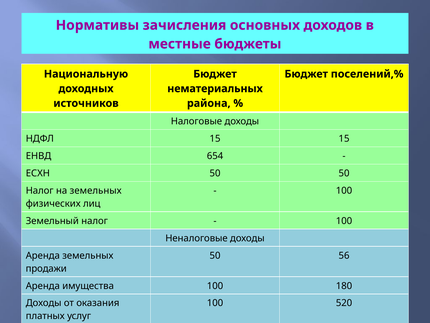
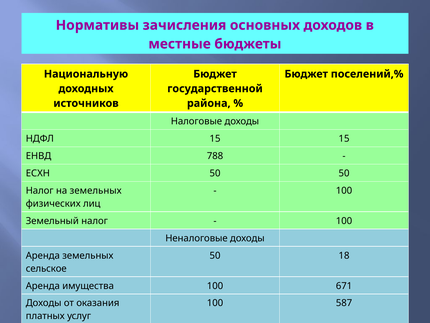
нематериальных: нематериальных -> государственной (215, 89)
654: 654 -> 788 (215, 156)
56: 56 -> 18 (344, 255)
продажи: продажи -> сельское (46, 268)
180: 180 -> 671 (344, 285)
520: 520 -> 587 (344, 303)
